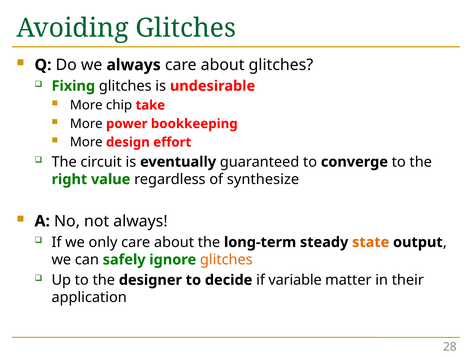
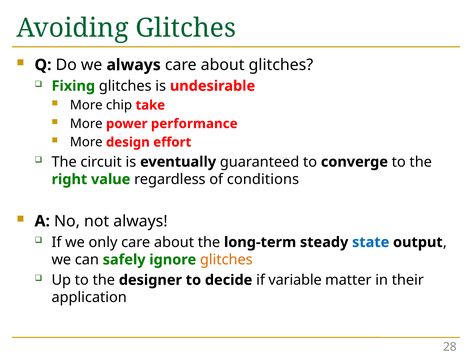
bookkeeping: bookkeeping -> performance (194, 124)
synthesize: synthesize -> conditions (263, 179)
state colour: orange -> blue (371, 242)
